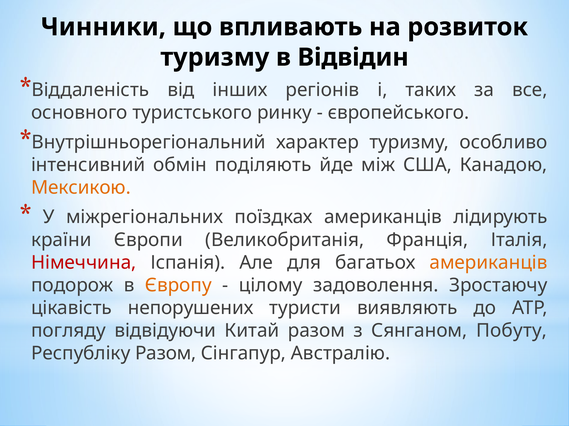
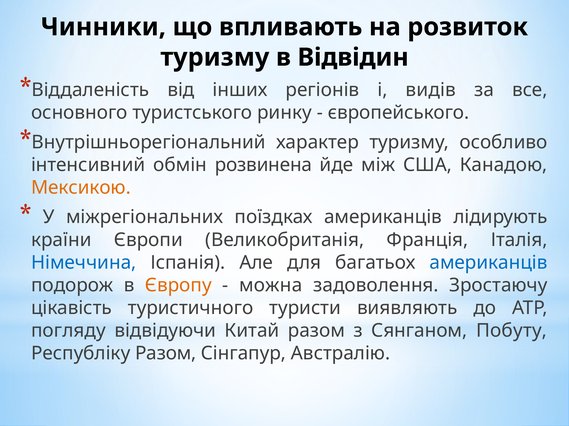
таких: таких -> видів (431, 90)
поділяють: поділяють -> розвинена (263, 165)
Німеччина colour: red -> blue (84, 263)
американців colour: orange -> blue (489, 263)
цілому: цілому -> можна (271, 286)
непорушених: непорушених -> туристичного (191, 308)
